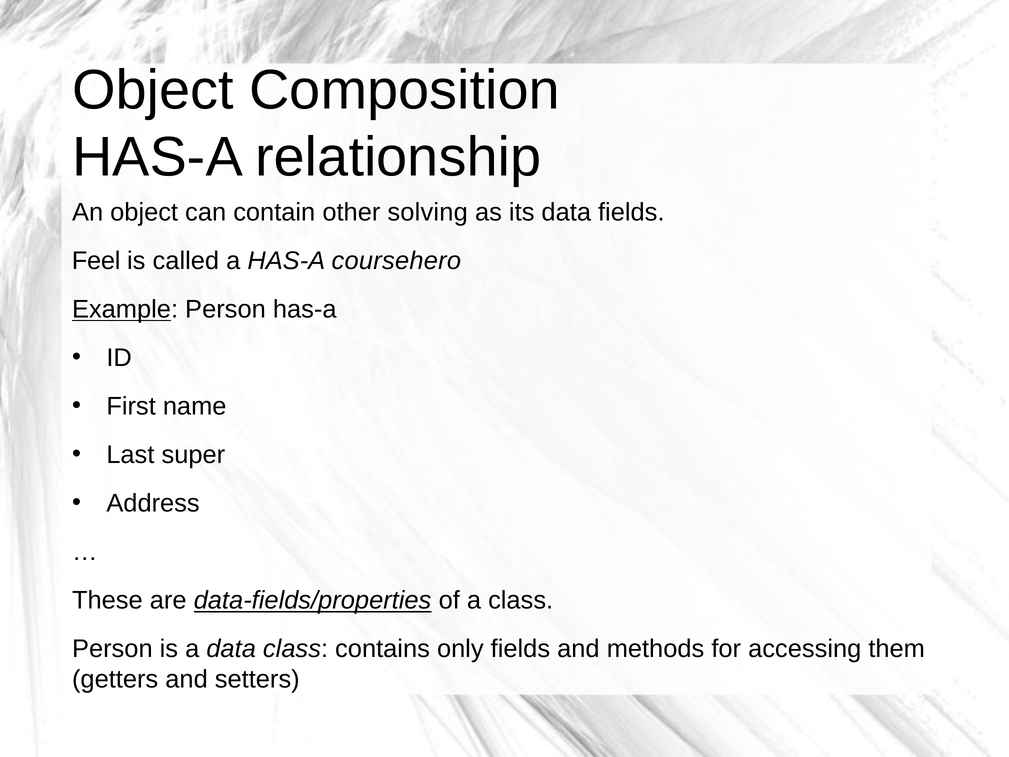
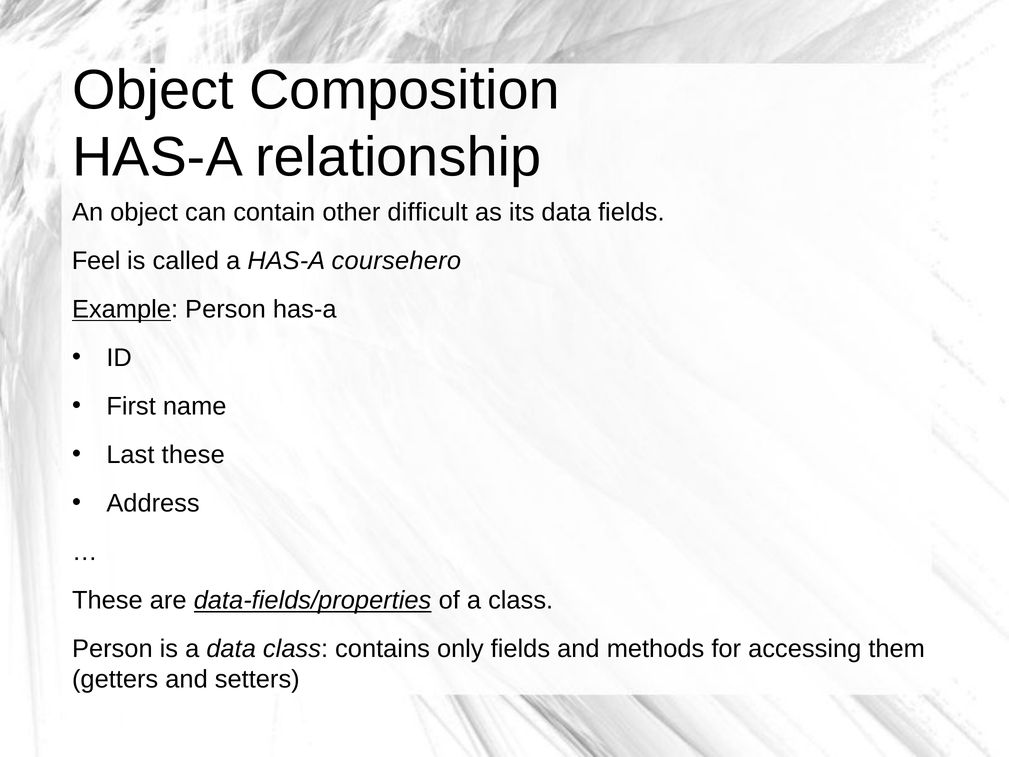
solving: solving -> difficult (428, 212)
Last super: super -> these (193, 455)
